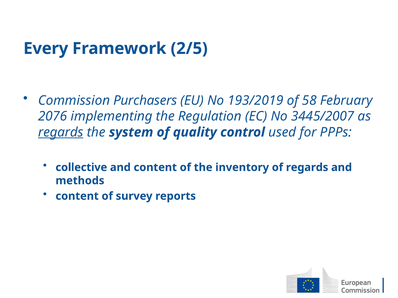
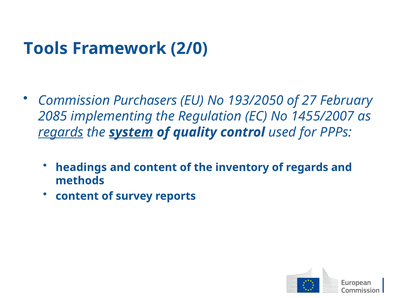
Every: Every -> Tools (46, 49)
2/5: 2/5 -> 2/0 (189, 49)
193/2019: 193/2019 -> 193/2050 (255, 101)
58: 58 -> 27 (309, 101)
2076: 2076 -> 2085 (53, 117)
3445/2007: 3445/2007 -> 1455/2007 (323, 117)
system underline: none -> present (131, 132)
collective: collective -> headings (81, 168)
